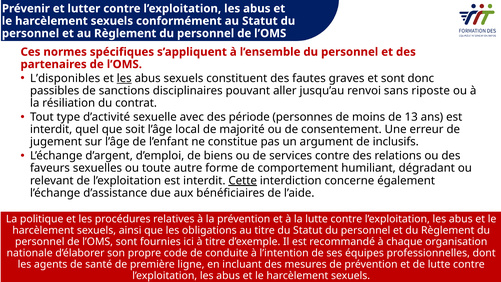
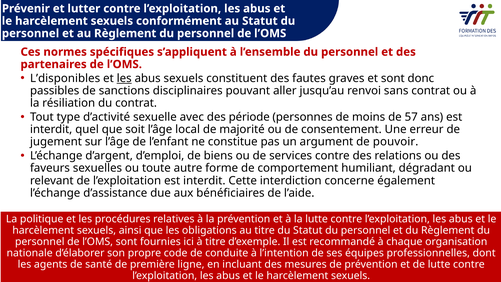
sans riposte: riposte -> contrat (431, 91)
13: 13 -> 57 (411, 117)
inclusifs: inclusifs -> pouvoir (396, 142)
Cette underline: present -> none (243, 180)
